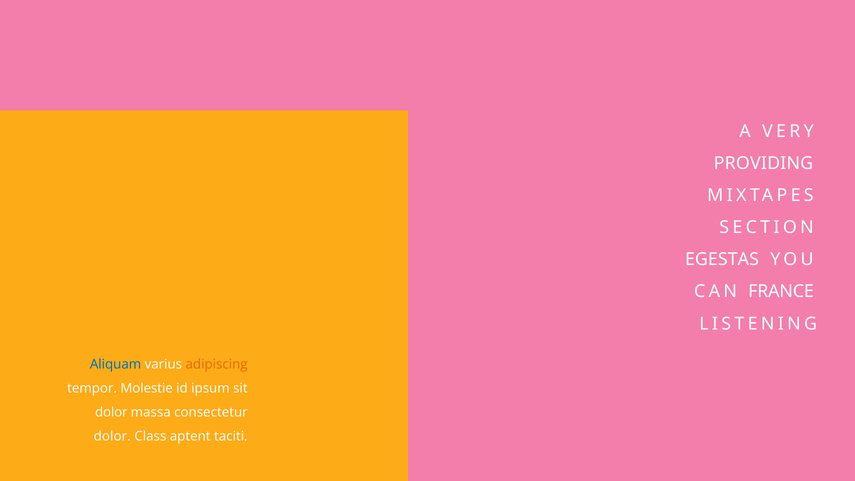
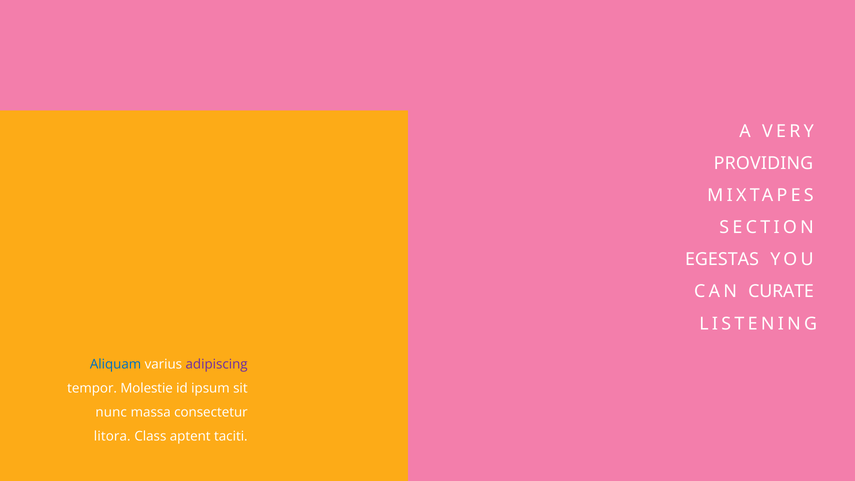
FRANCE: FRANCE -> CURATE (781, 292)
adipiscing colour: orange -> purple (217, 364)
dolor: dolor -> nunc (111, 412)
dolor: dolor -> litora (112, 436)
